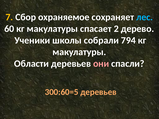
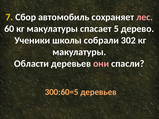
охраняемое: охраняемое -> автомобиль (64, 17)
лес colour: light blue -> pink (145, 17)
2: 2 -> 5 (116, 29)
794: 794 -> 302 (128, 40)
